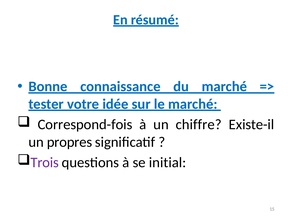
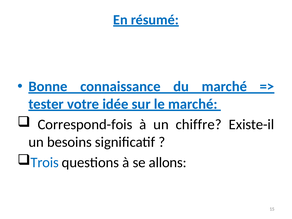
propres: propres -> besoins (69, 142)
Trois colour: purple -> blue (45, 162)
initial: initial -> allons (168, 162)
